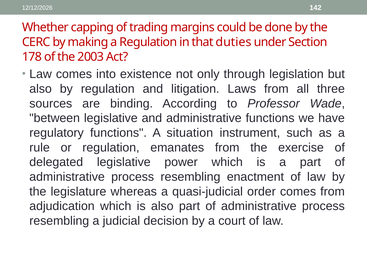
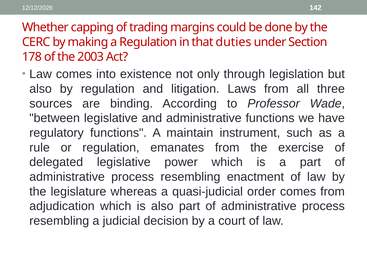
situation: situation -> maintain (190, 133)
